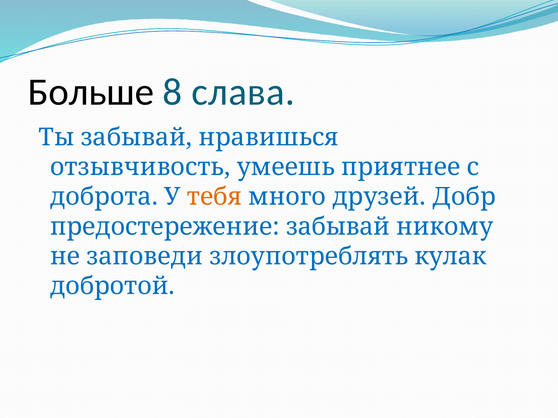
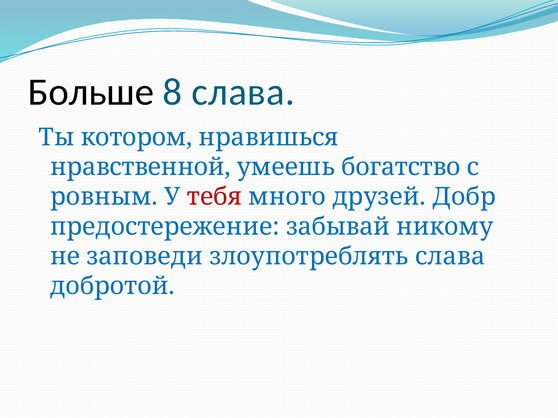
Ты забывай: забывай -> котором (137, 137)
отзывчивость: отзывчивость -> нравственной (140, 167)
приятнее: приятнее -> богатство (401, 167)
доброта: доброта -> ровным (104, 197)
тебя colour: orange -> red (214, 197)
злоупотреблять кулак: кулак -> слава (450, 257)
